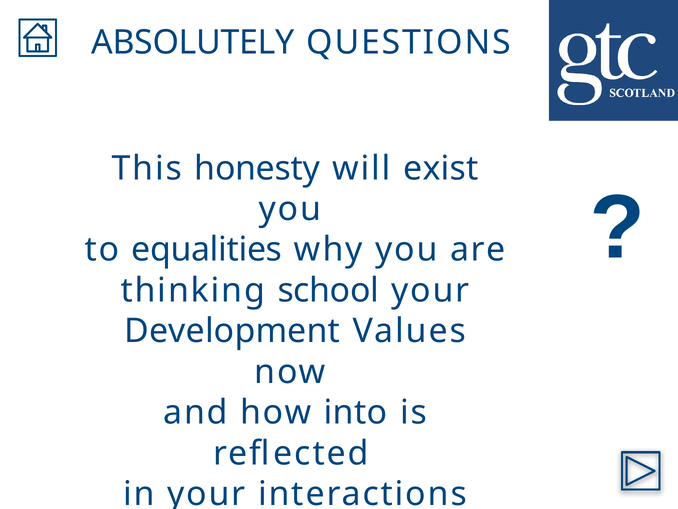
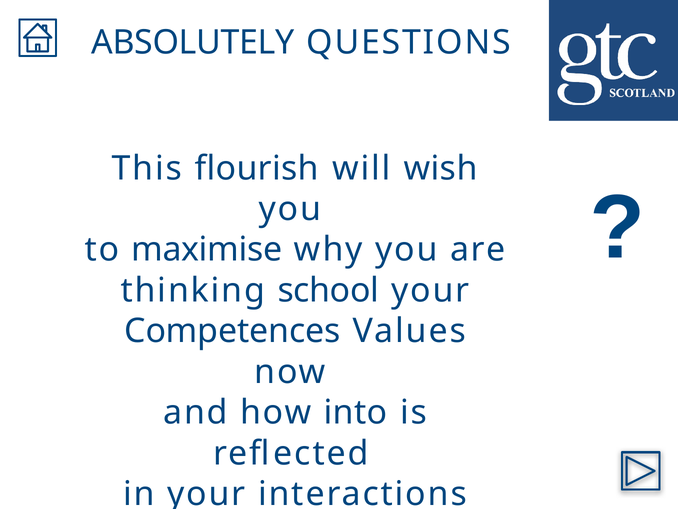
honesty: honesty -> flourish (257, 168)
exist: exist -> wish (441, 168)
equalities: equalities -> maximise (207, 250)
Development: Development -> Competences (232, 331)
